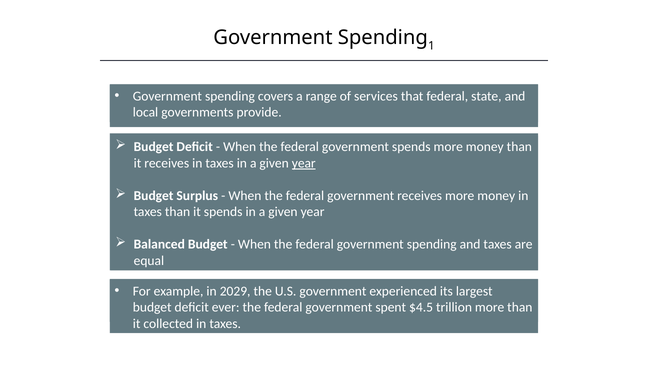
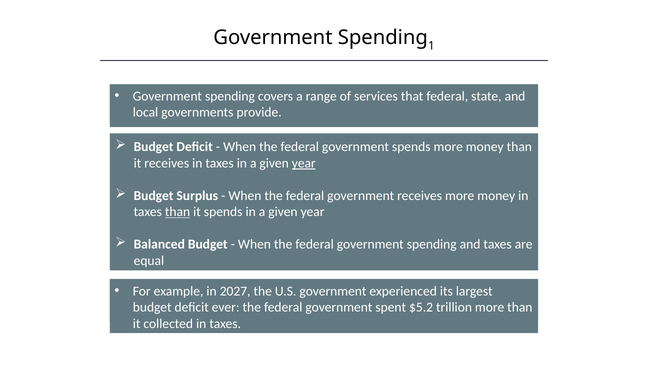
than underline: none -> present (178, 212)
2029: 2029 -> 2027 (235, 291)
$4.5: $4.5 -> $5.2 (421, 307)
